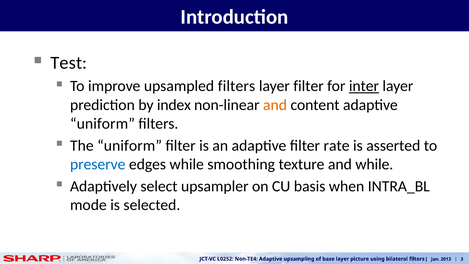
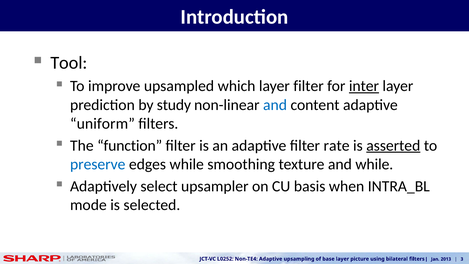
Test: Test -> Tool (69, 63)
upsampled filters: filters -> which (237, 86)
index: index -> study (174, 105)
and colour: orange -> blue (275, 105)
The uniform: uniform -> function (130, 145)
asserted underline: none -> present (393, 145)
